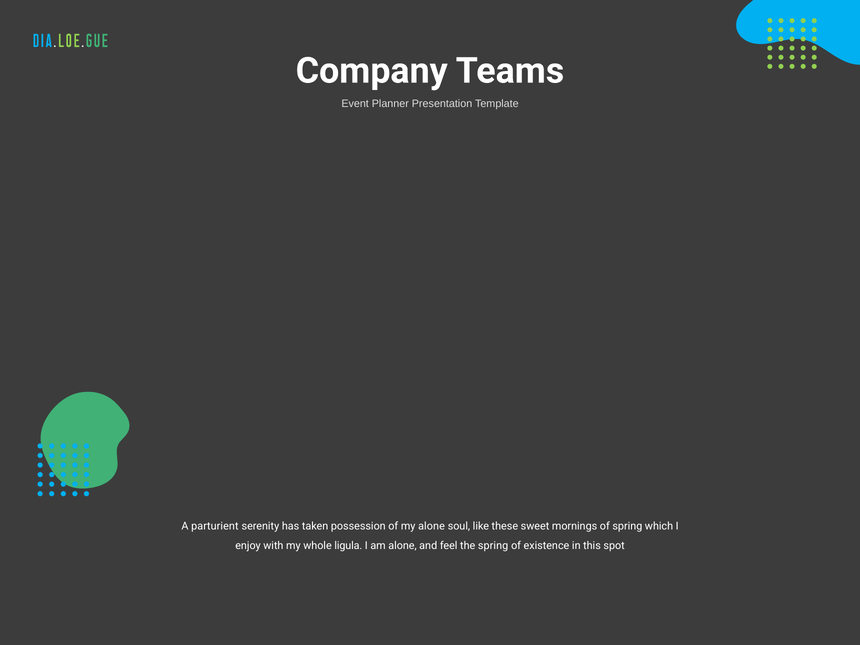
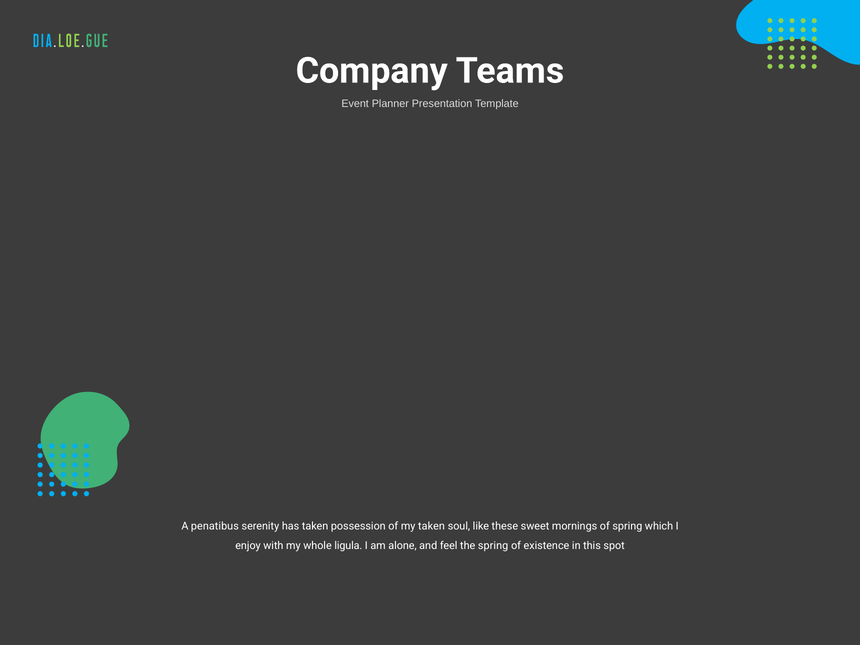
parturient: parturient -> penatibus (215, 526)
my alone: alone -> taken (432, 526)
